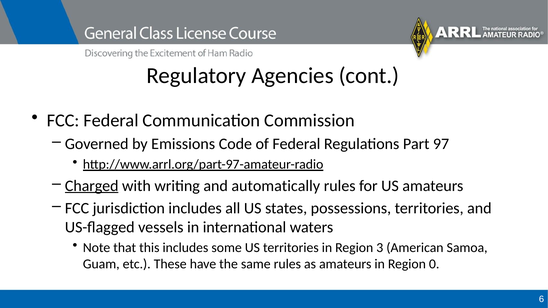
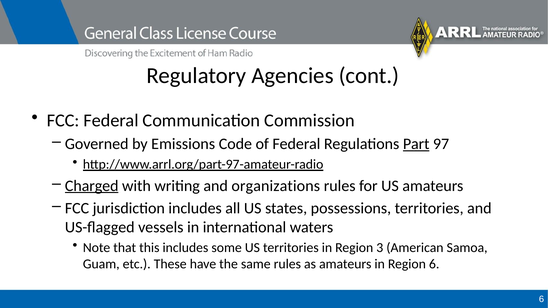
Part underline: none -> present (416, 144)
automatically: automatically -> organizations (276, 186)
Region 0: 0 -> 6 (434, 264)
